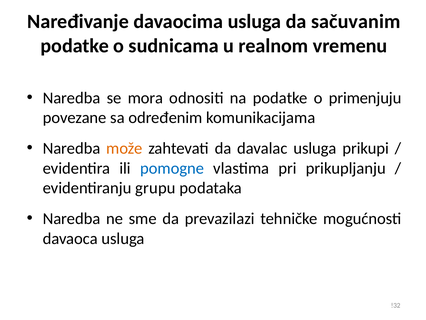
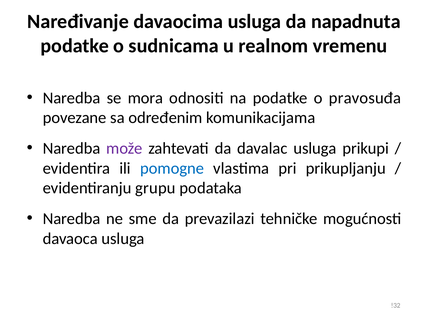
sačuvanim: sačuvanim -> napadnuta (356, 22)
primenjuju: primenjuju -> pravosuđa (365, 98)
može colour: orange -> purple (124, 148)
